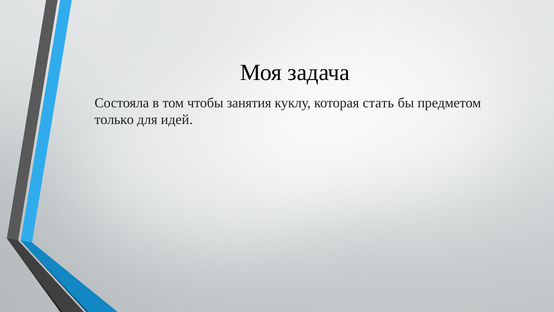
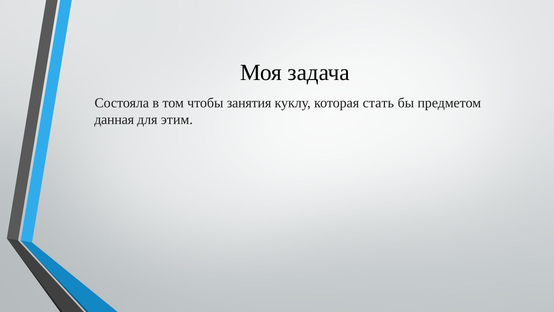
только: только -> данная (114, 119)
идей: идей -> этим (177, 119)
